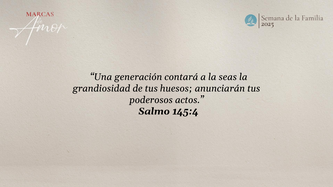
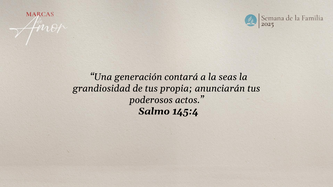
huesos: huesos -> propia (176, 89)
